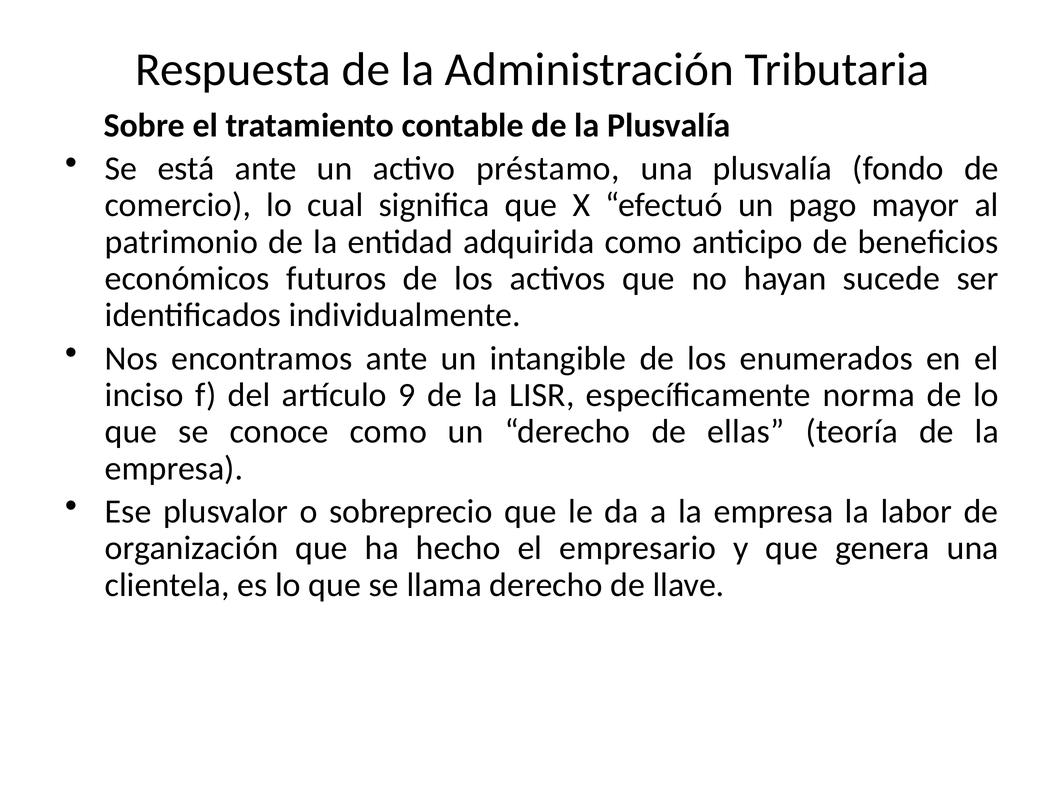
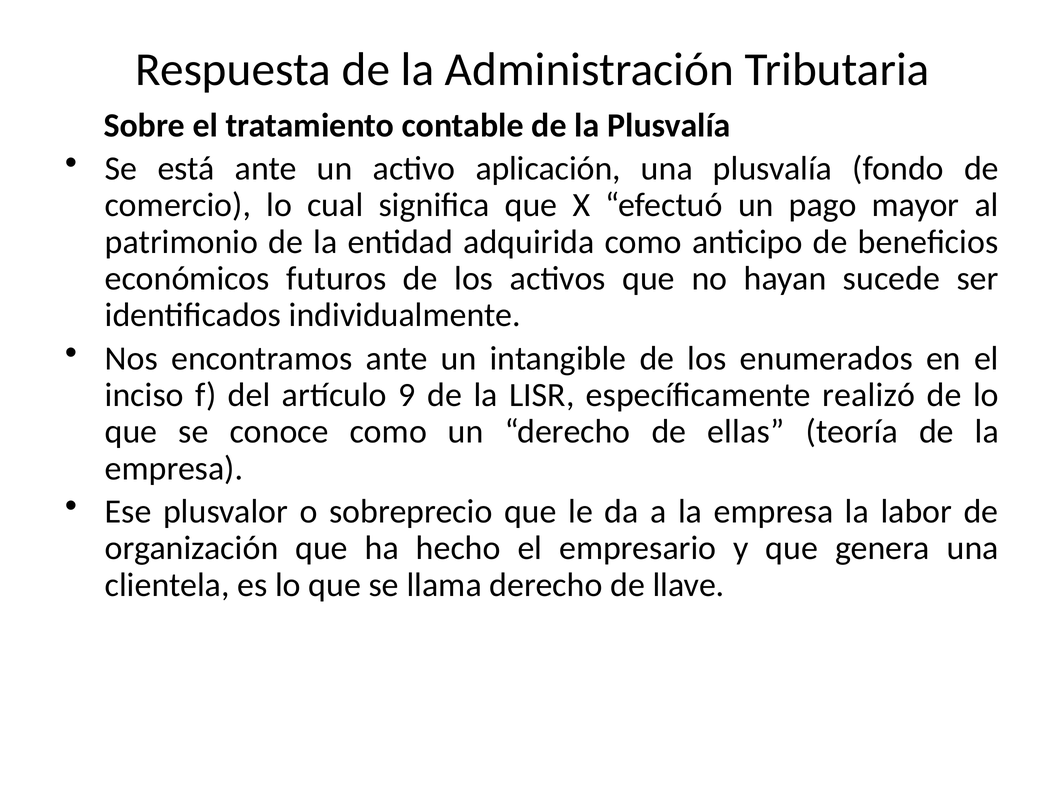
préstamo: préstamo -> aplicación (548, 168)
norma: norma -> realizó (869, 395)
